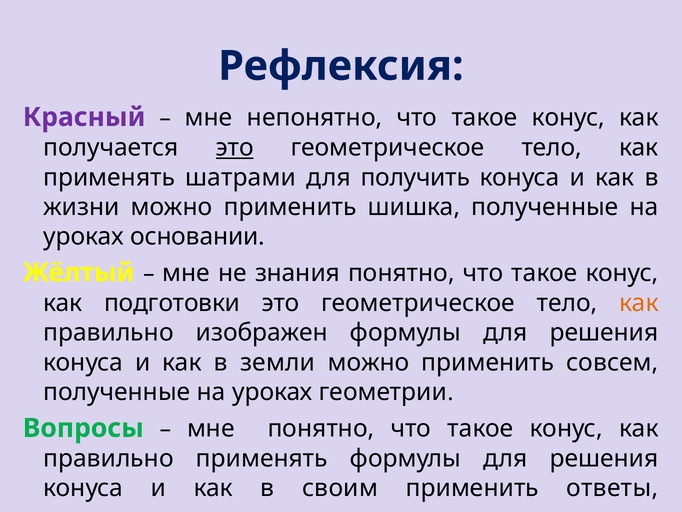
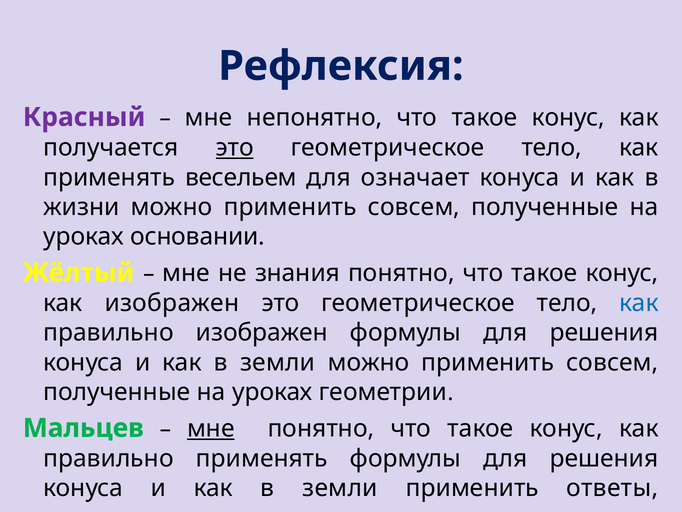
шатрами: шатрами -> весельем (241, 177)
получить: получить -> означает (415, 177)
жизни можно применить шишка: шишка -> совсем (414, 207)
как подготовки: подготовки -> изображен (172, 303)
как colour: orange -> blue (639, 303)
Вопросы: Вопросы -> Мальцев (83, 428)
мне underline: none -> present (211, 428)
своим: своим -> земли (340, 488)
